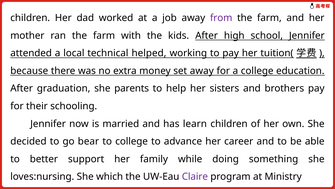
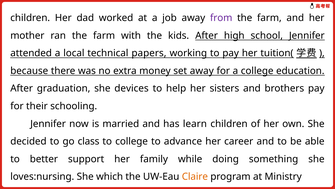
helped: helped -> papers (149, 53)
parents: parents -> devices (132, 88)
bear: bear -> class (89, 141)
Claire colour: purple -> orange (195, 176)
